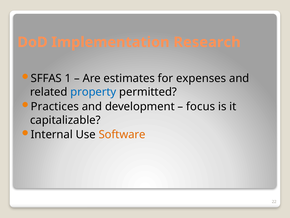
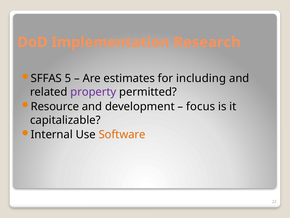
1: 1 -> 5 (68, 78)
expenses: expenses -> including (201, 78)
property colour: blue -> purple (93, 92)
Practices: Practices -> Resource (55, 106)
